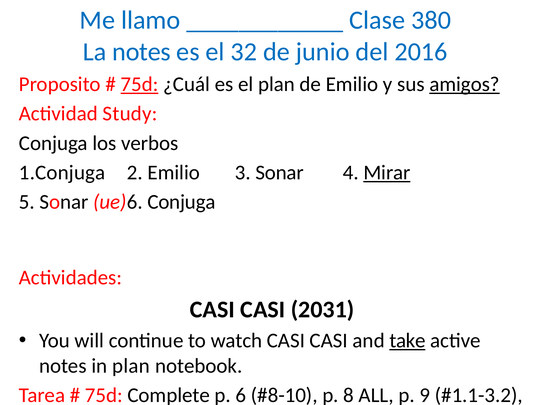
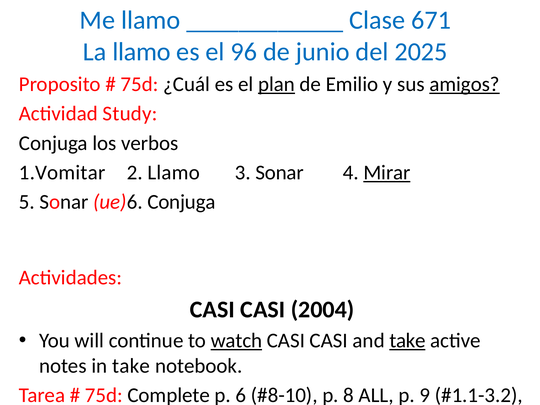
380: 380 -> 671 (431, 20)
La notes: notes -> llamo (142, 52)
32: 32 -> 96 (244, 52)
2016: 2016 -> 2025 (421, 52)
75d underline: present -> none (139, 84)
plan underline: none -> present (276, 84)
1.Conjuga: 1.Conjuga -> 1.Vomitar (62, 173)
2 Emilio: Emilio -> Llamo (174, 173)
2031: 2031 -> 2004 (323, 310)
watch underline: none -> present (236, 341)
in plan: plan -> take (131, 366)
